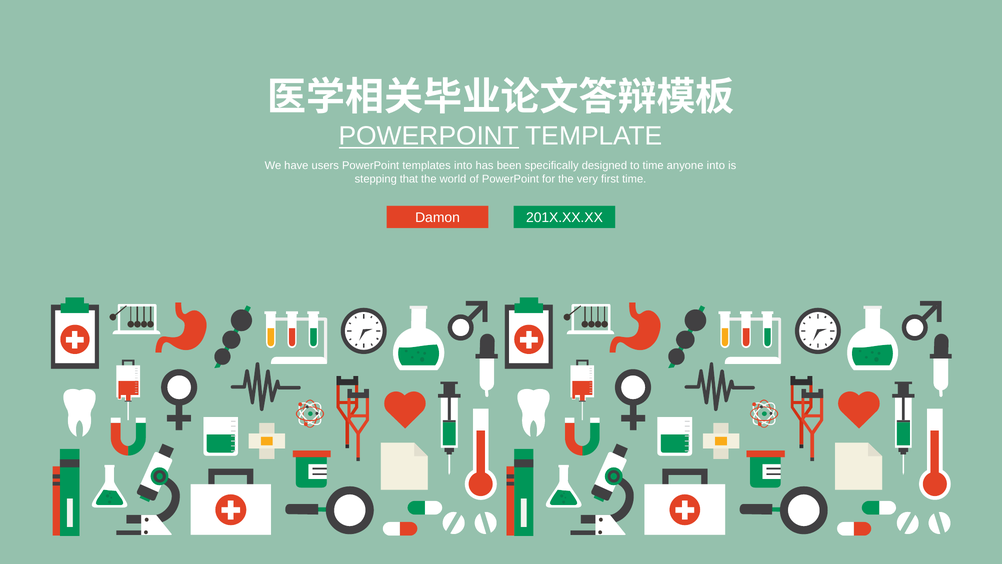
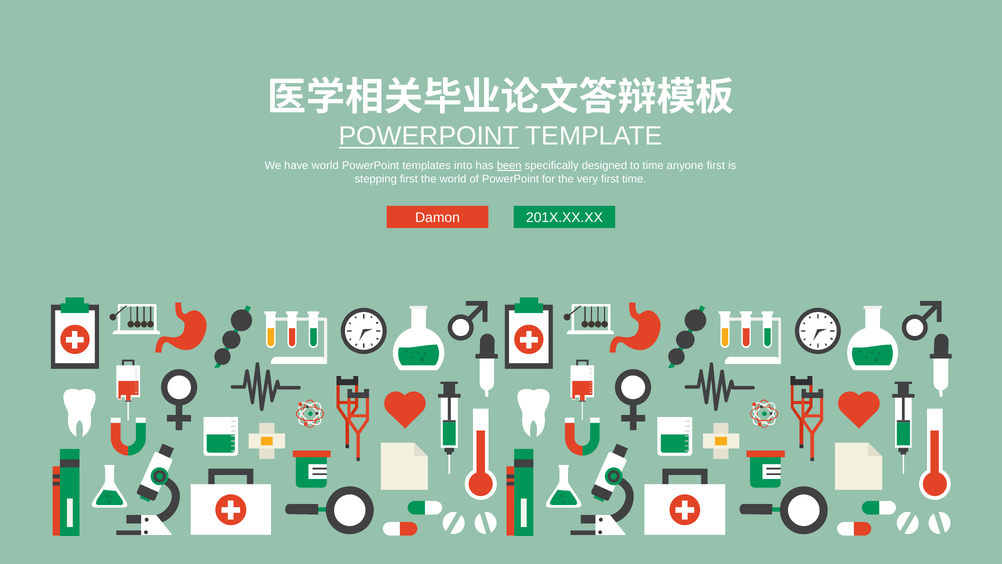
have users: users -> world (325, 166)
been underline: none -> present (509, 166)
anyone into: into -> first (716, 166)
stepping that: that -> first (409, 179)
